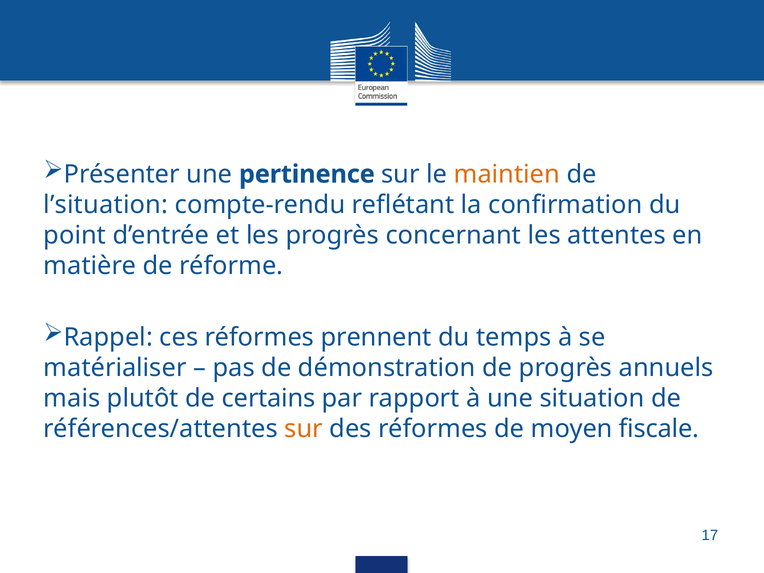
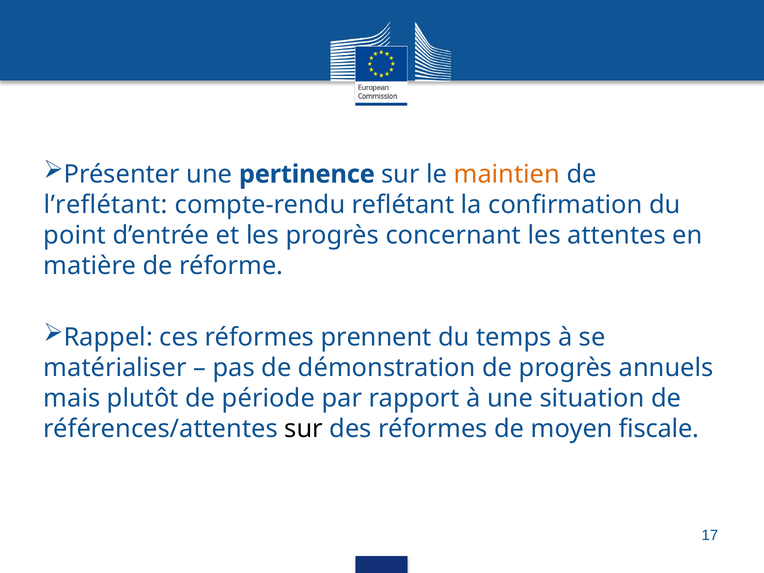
l’situation: l’situation -> l’reflétant (106, 205)
certains: certains -> période (269, 398)
sur colour: orange -> black (304, 429)
